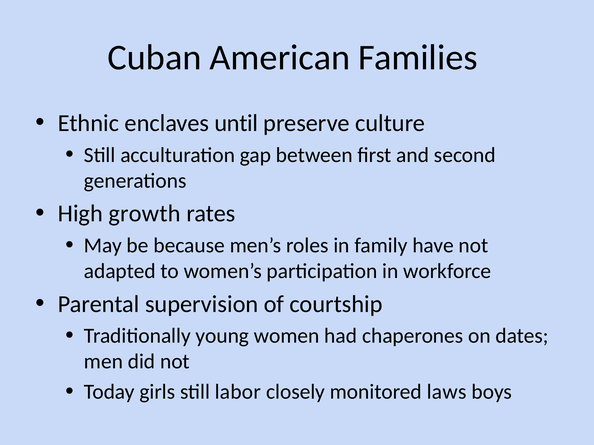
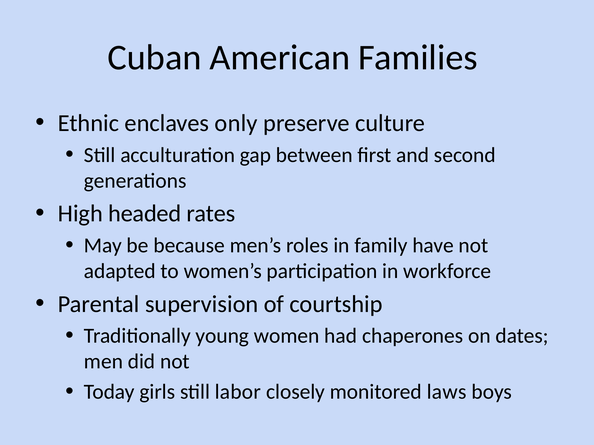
until: until -> only (236, 123)
growth: growth -> headed (145, 214)
